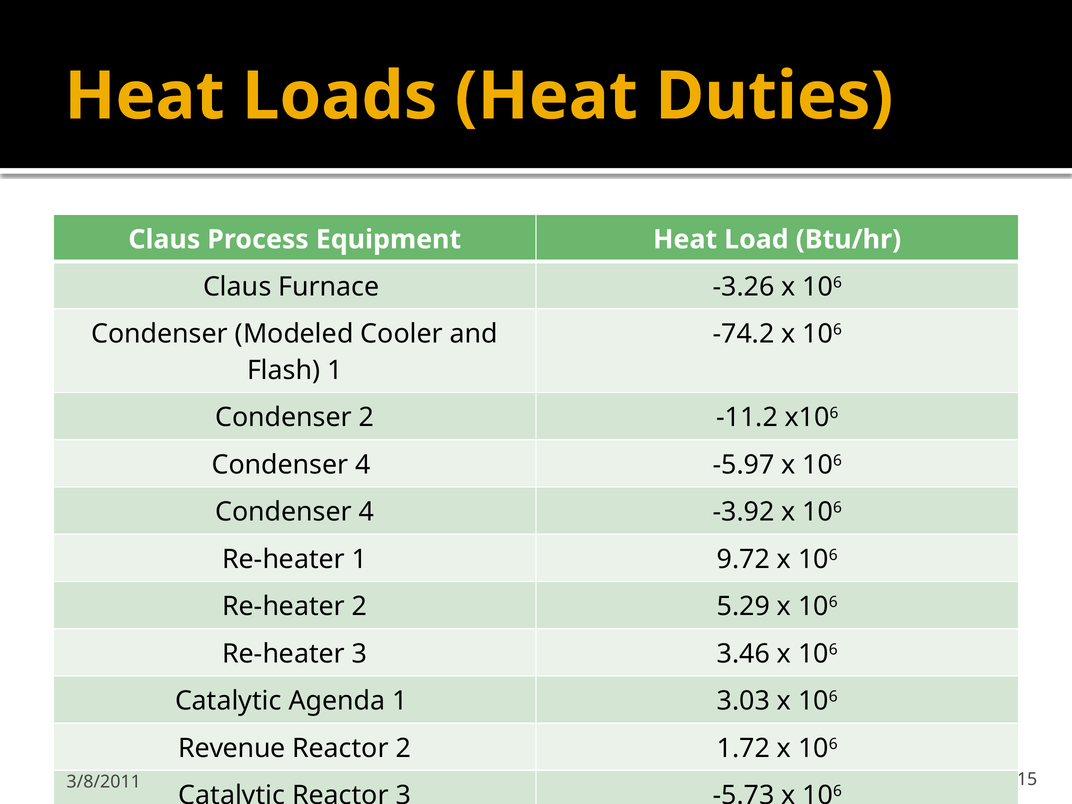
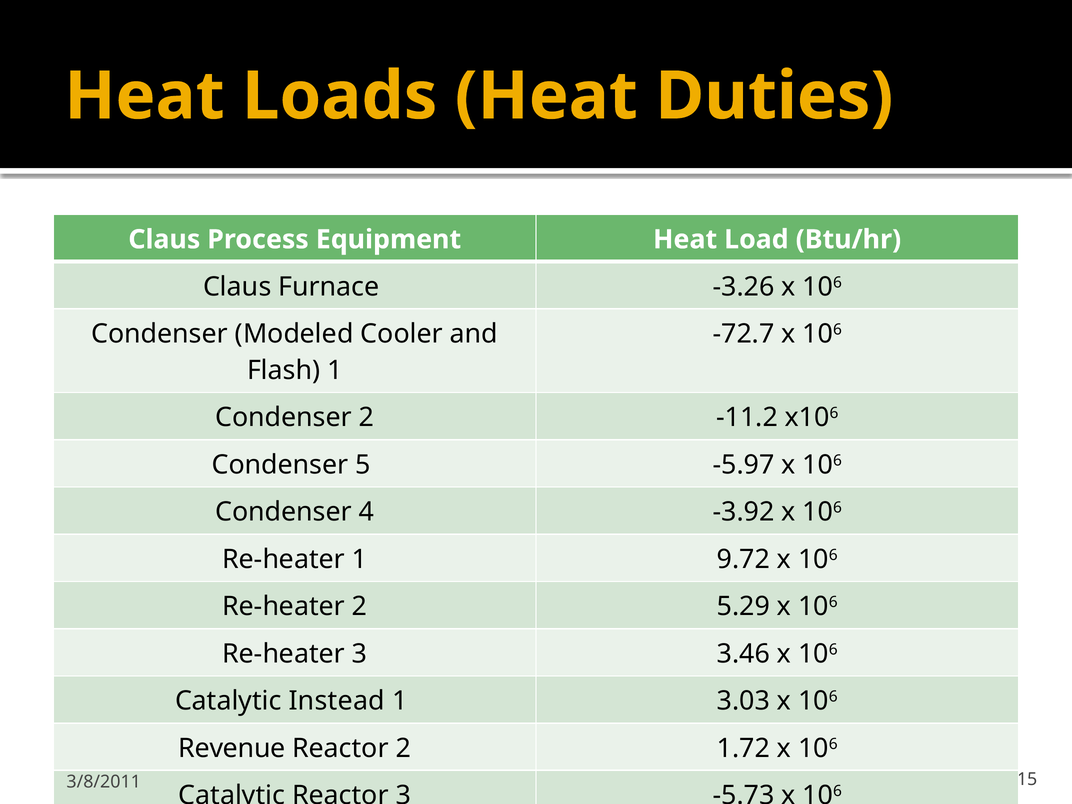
-74.2: -74.2 -> -72.7 (744, 334)
4: 4 -> 5 (363, 465)
Agenda: Agenda -> Instead (337, 701)
